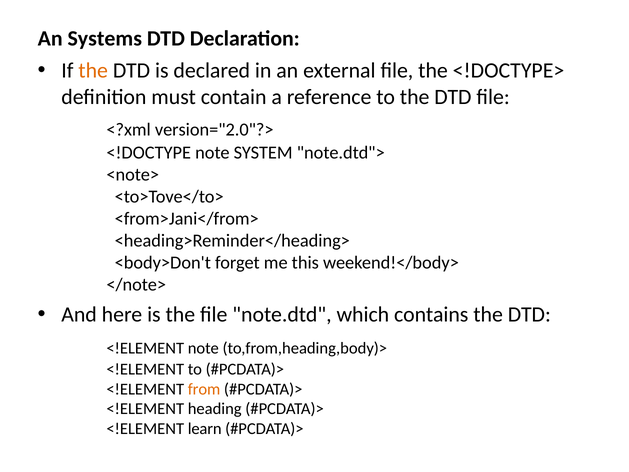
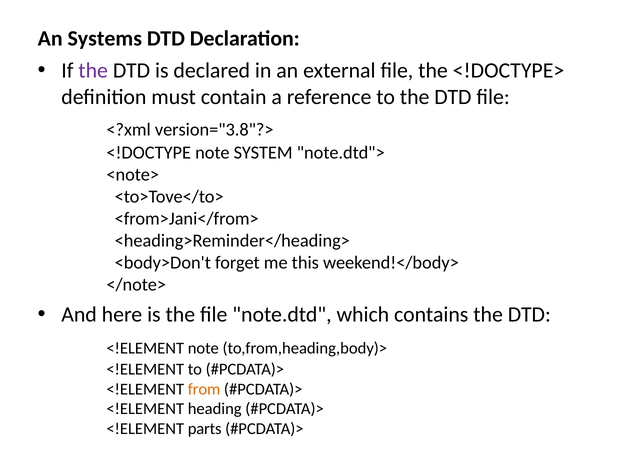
the colour: orange -> purple (93, 71)
version="2.0"?>: version="2.0"?> -> version="3.8"?> (214, 130)
learn: learn -> parts (205, 429)
